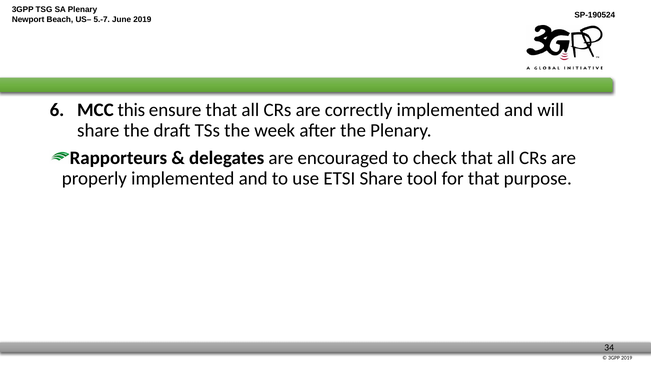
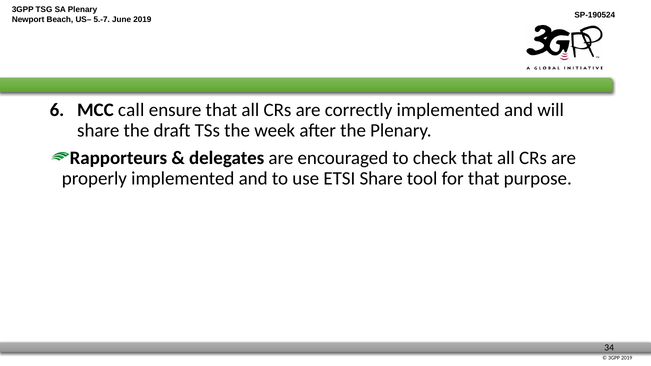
this: this -> call (131, 110)
